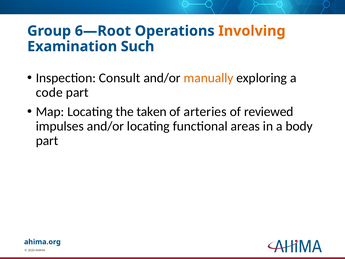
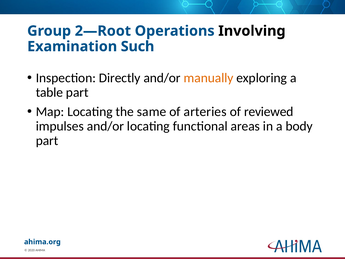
6—Root: 6—Root -> 2—Root (103, 31)
Involving colour: orange -> black (252, 31)
Consult: Consult -> Directly (120, 78)
code: code -> table (49, 92)
taken: taken -> same (152, 112)
